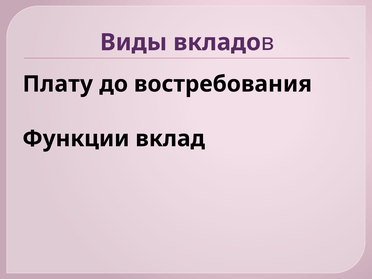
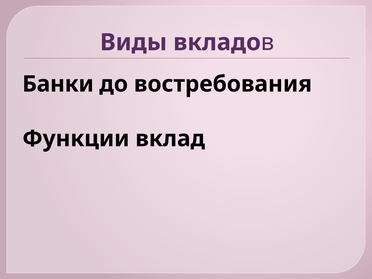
Плату: Плату -> Банки (58, 84)
